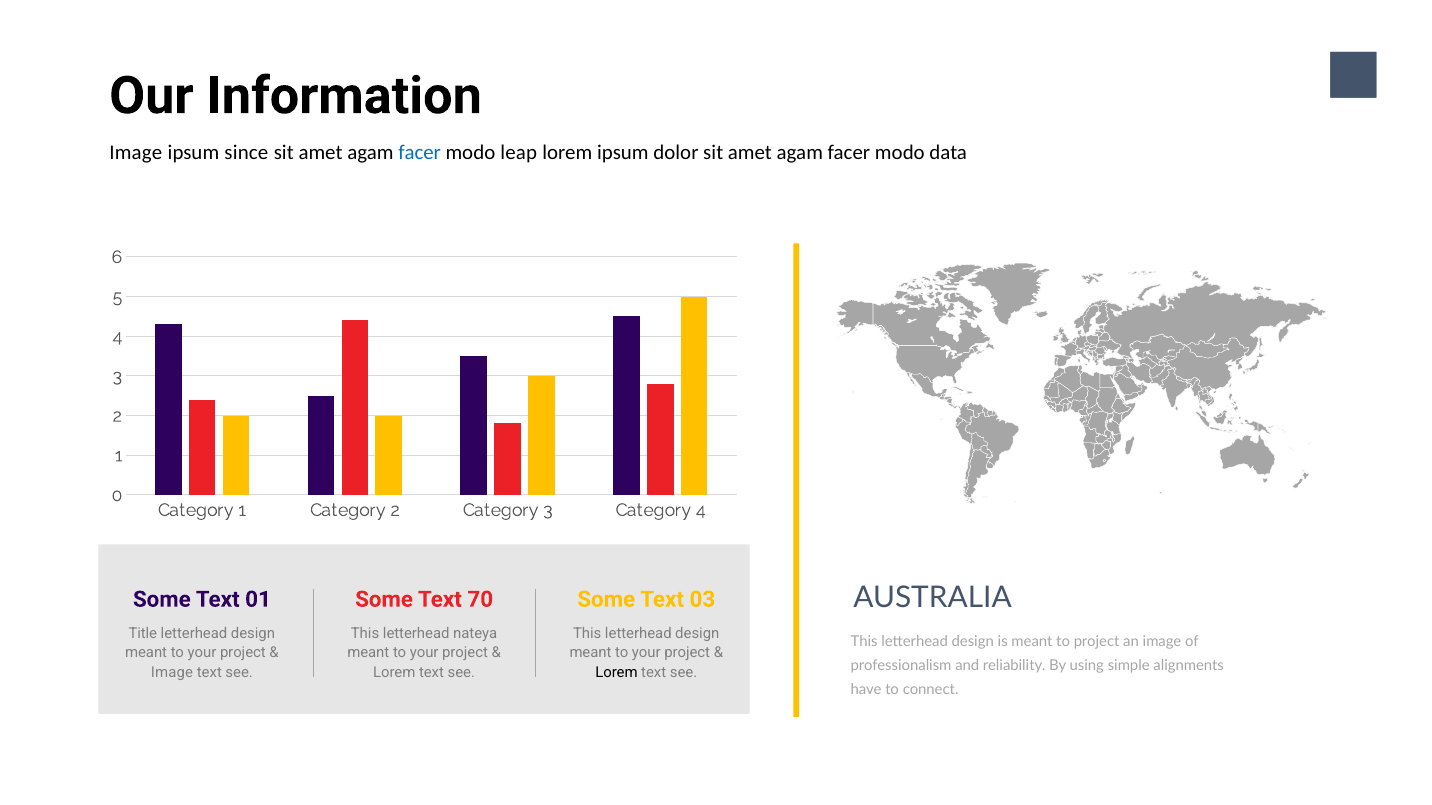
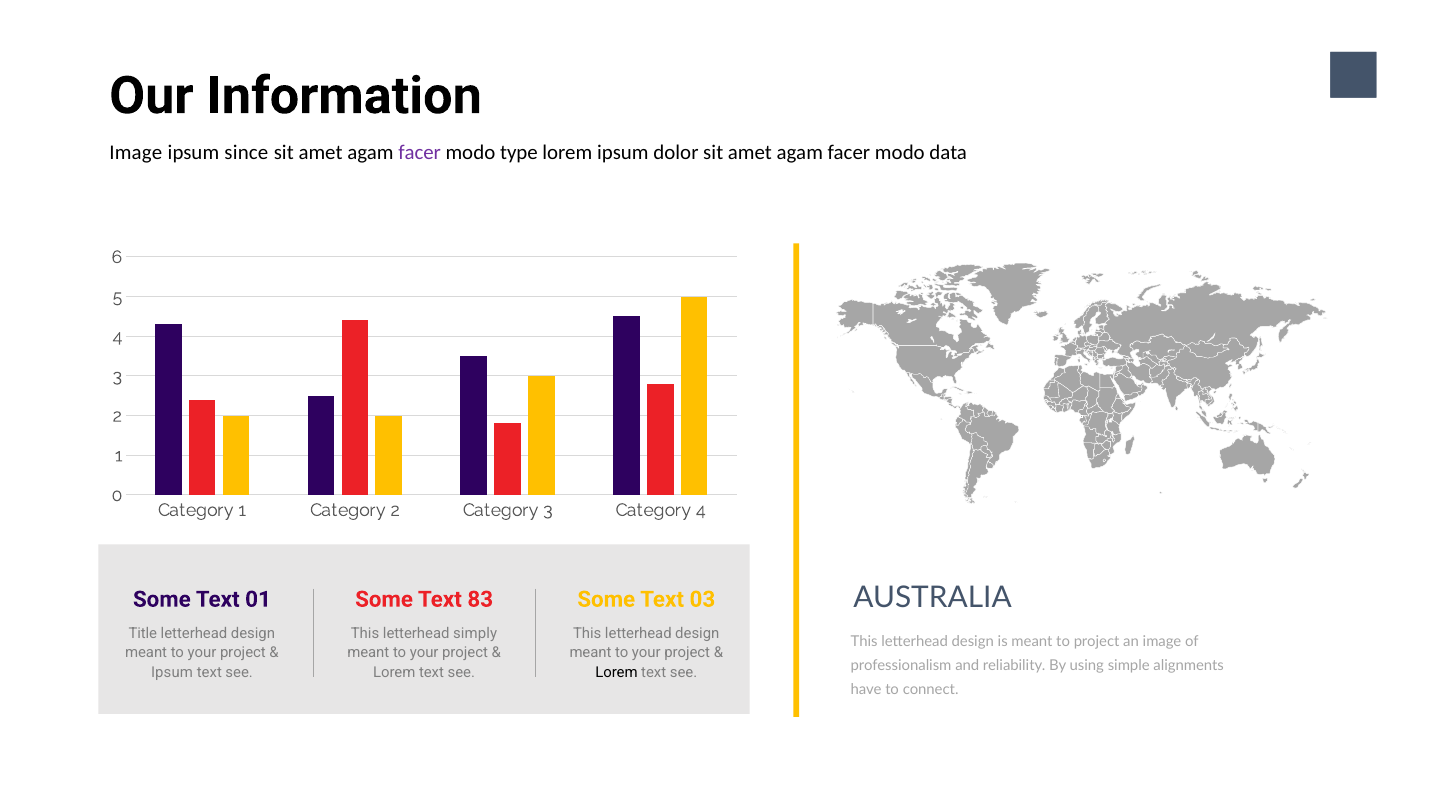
facer colour: blue -> purple (420, 153)
leap: leap -> type (519, 153)
70: 70 -> 83 (480, 600)
nateya: nateya -> simply (475, 634)
Image: Image -> Ipsum (172, 673)
